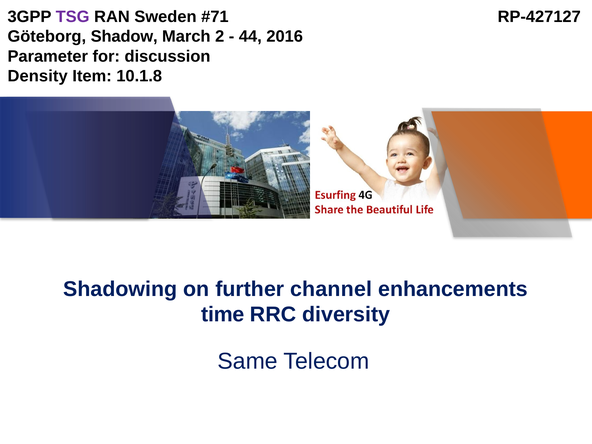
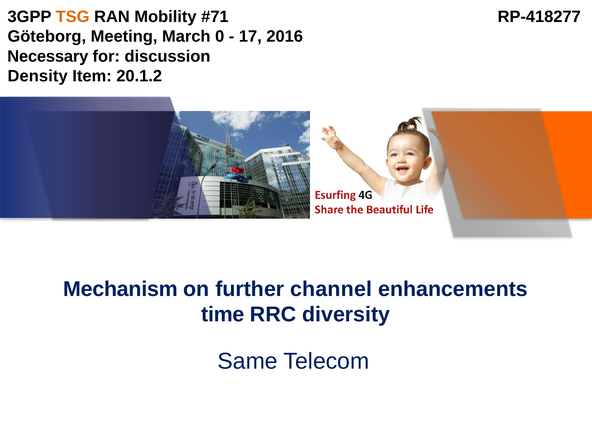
TSG colour: purple -> orange (73, 17)
Sweden: Sweden -> Mobility (165, 17)
RP-427127: RP-427127 -> RP-418277 (539, 17)
Shadow: Shadow -> Meeting (124, 37)
2: 2 -> 0 (220, 37)
44: 44 -> 17 (250, 37)
Parameter: Parameter -> Necessary (48, 56)
10.1.8: 10.1.8 -> 20.1.2 (139, 76)
Shadowing: Shadowing -> Mechanism (120, 289)
